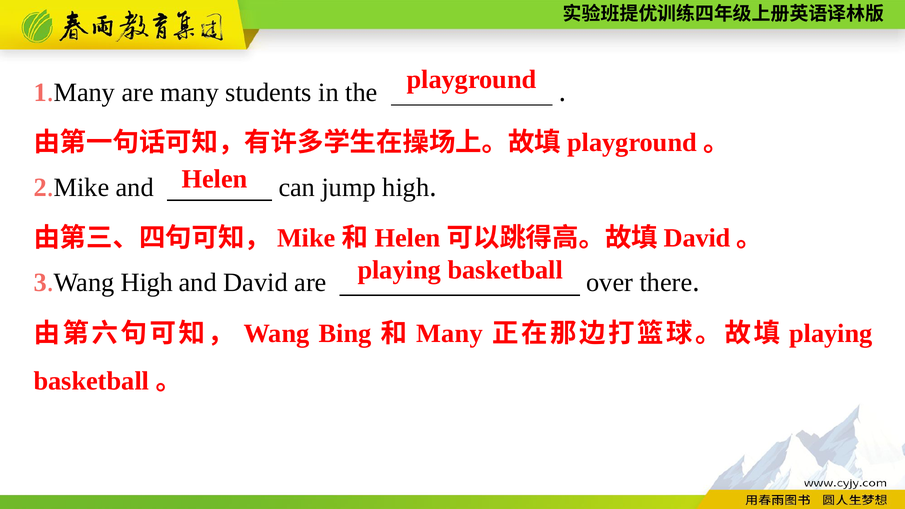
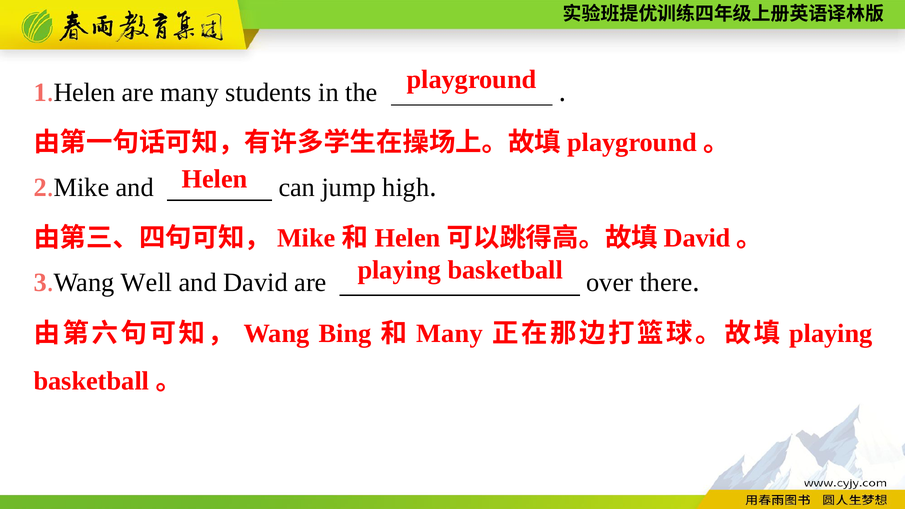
Many: Many -> Helen (84, 92)
High: High -> Well (147, 283)
